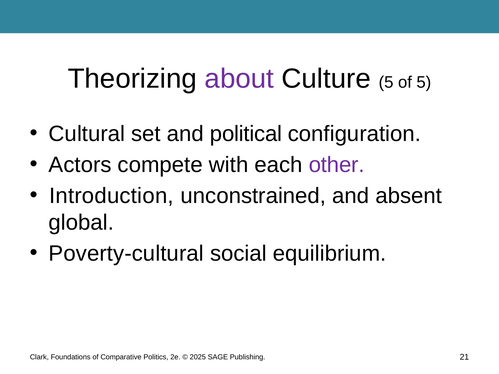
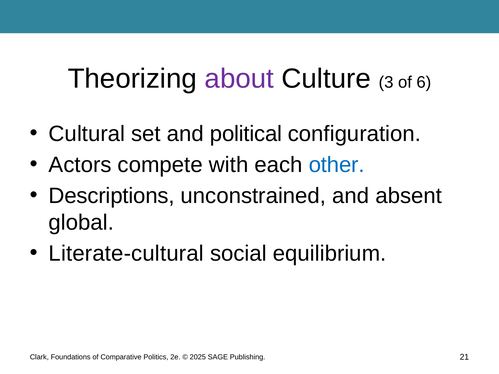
Culture 5: 5 -> 3 (386, 83)
of 5: 5 -> 6 (424, 83)
other colour: purple -> blue (337, 165)
Introduction: Introduction -> Descriptions (112, 196)
Poverty-cultural: Poverty-cultural -> Literate-cultural (126, 254)
